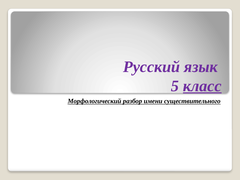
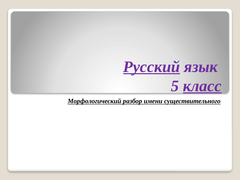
Русский underline: none -> present (152, 67)
